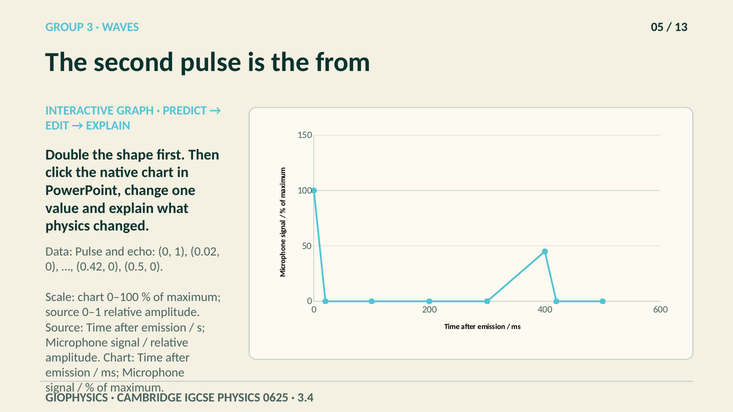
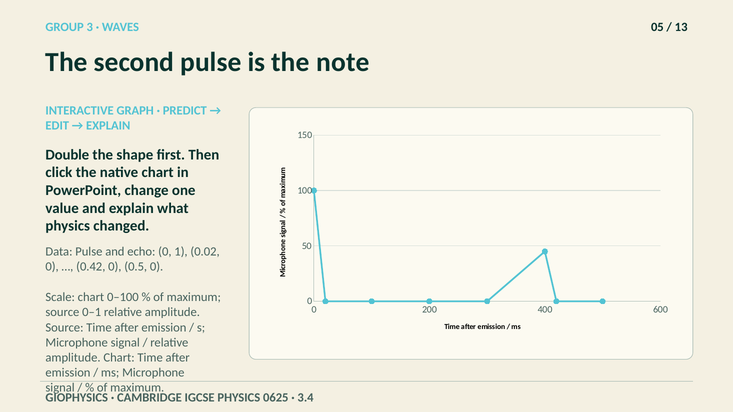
from: from -> note (343, 62)
